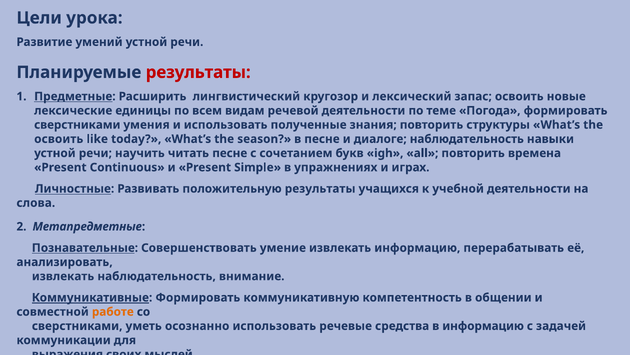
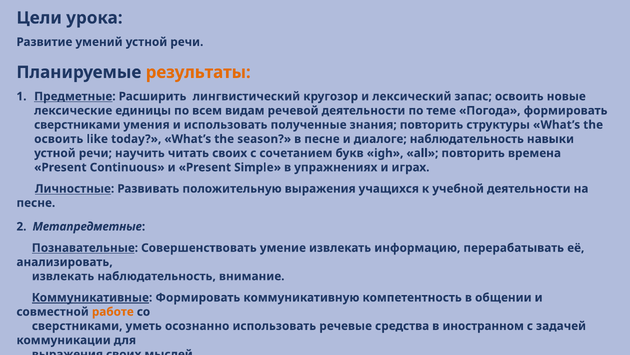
результаты colour: red -> orange (198, 72)
читать песне: песне -> своих (230, 153)
положительную результаты: результаты -> выражения (320, 188)
слова: слова -> песне (36, 203)
в информацию: информацию -> иностранном (483, 325)
